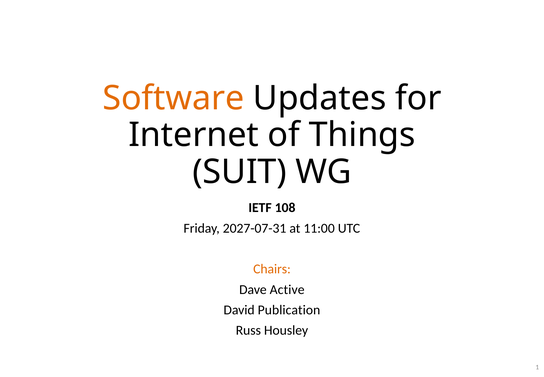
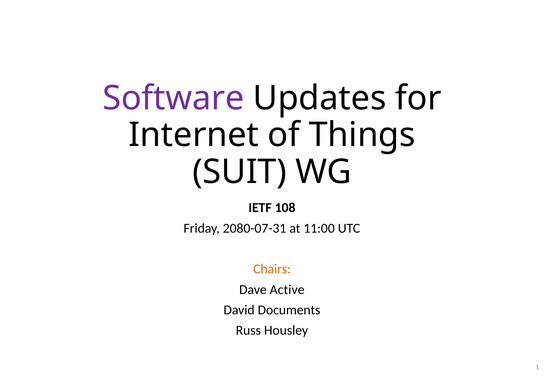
Software colour: orange -> purple (173, 98)
2027-07-31: 2027-07-31 -> 2080-07-31 (255, 228)
Publication: Publication -> Documents (289, 310)
